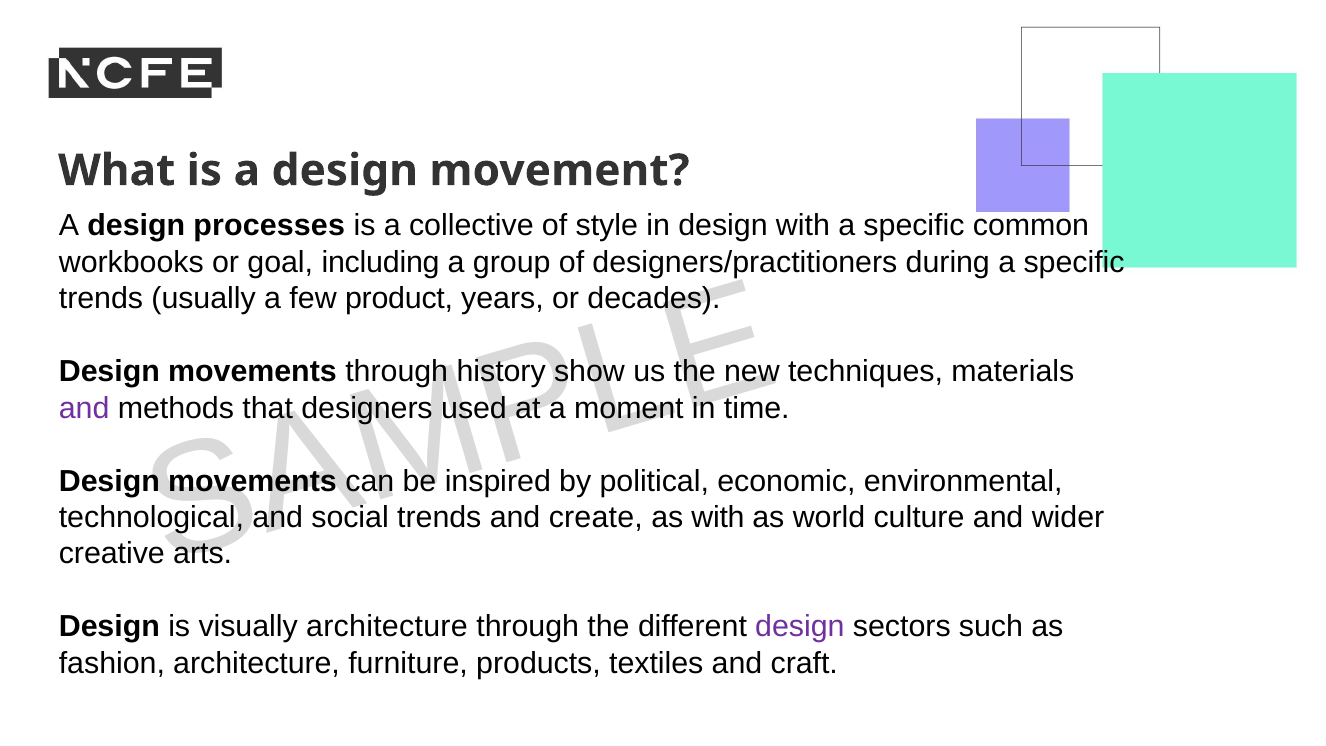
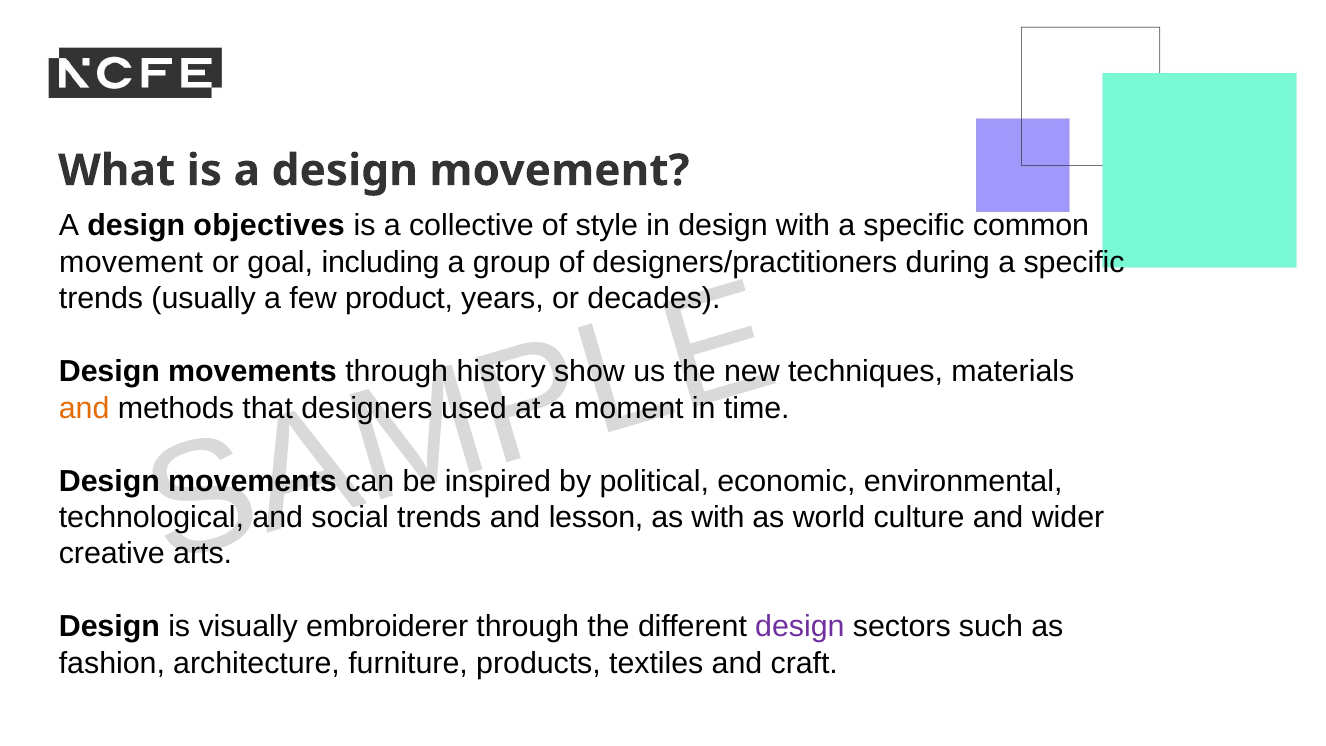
processes: processes -> objectives (269, 226)
workbooks: workbooks -> movement (131, 262)
and colour: purple -> orange (84, 408)
create: create -> lesson (596, 517)
visually architecture: architecture -> embroiderer (387, 627)
